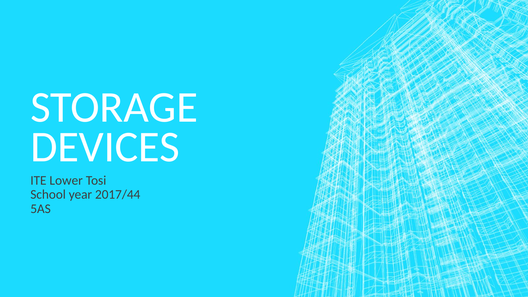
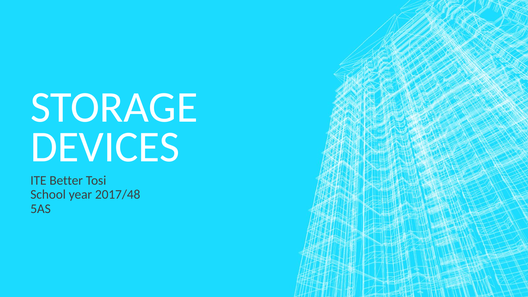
Lower: Lower -> Better (66, 180)
2017/44: 2017/44 -> 2017/48 (118, 195)
